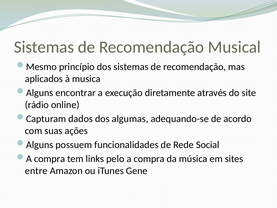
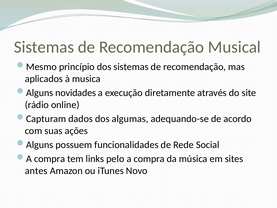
encontrar: encontrar -> novidades (76, 93)
entre: entre -> antes (36, 171)
Gene: Gene -> Novo (137, 171)
